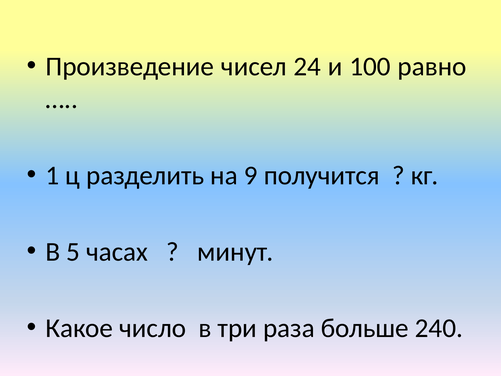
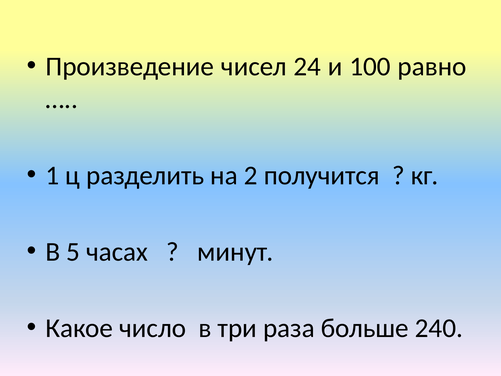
9: 9 -> 2 (251, 175)
